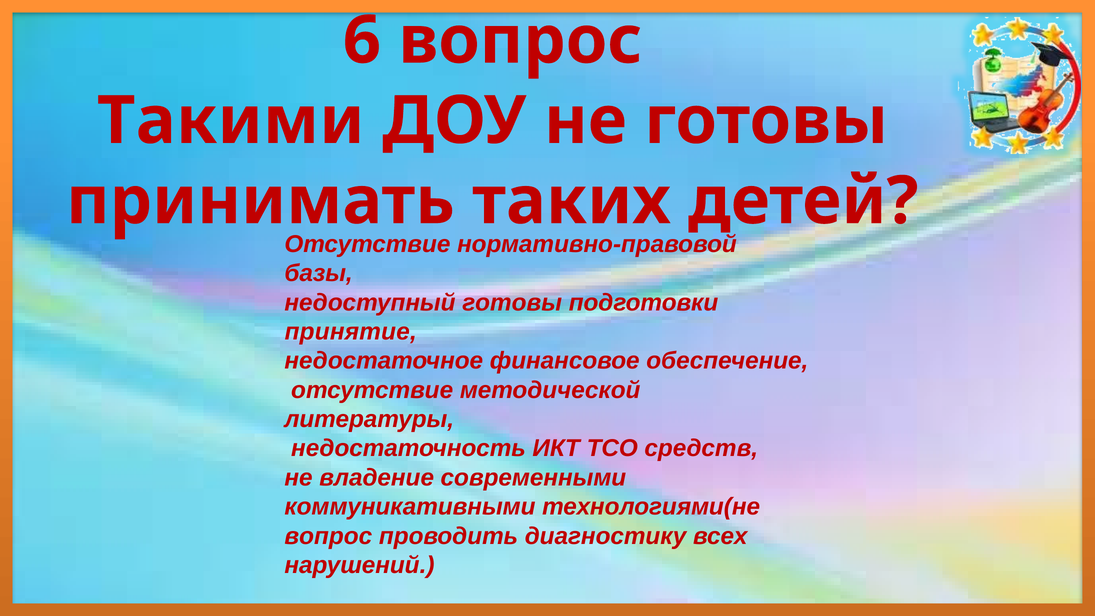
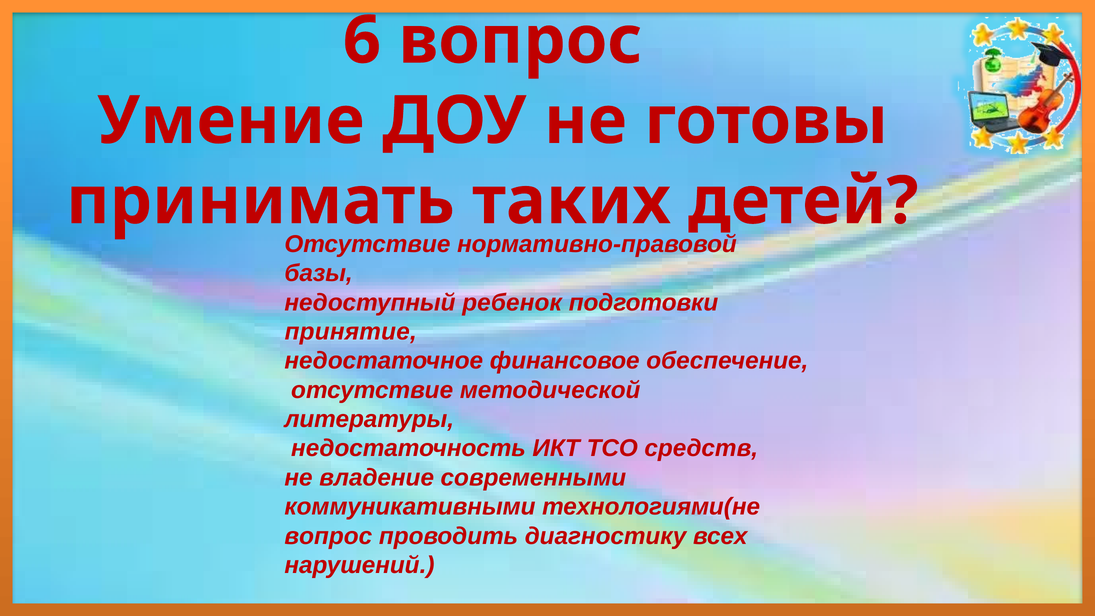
Такими: Такими -> Умение (231, 121)
недоступный готовы: готовы -> ребенок (512, 302)
